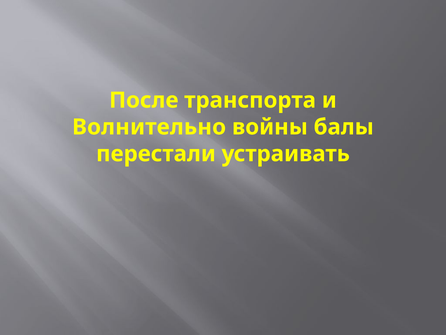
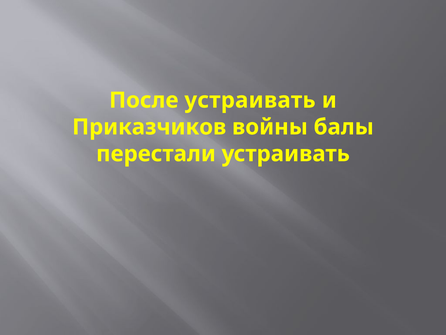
После транспорта: транспорта -> устраивать (250, 100)
Волнительно: Волнительно -> Приказчиков (149, 127)
